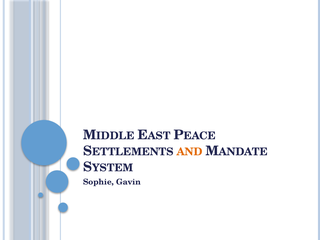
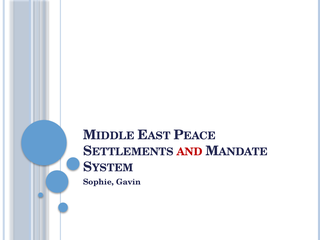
AND colour: orange -> red (190, 152)
